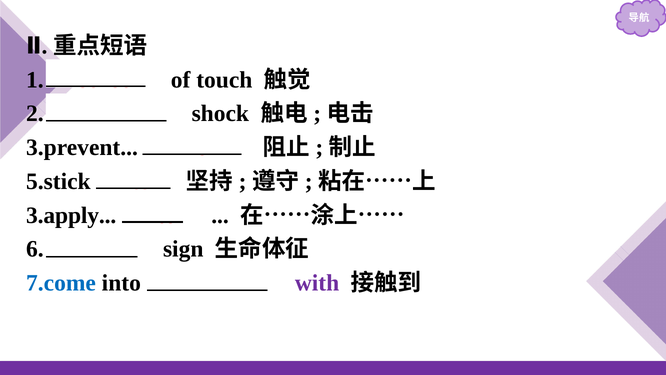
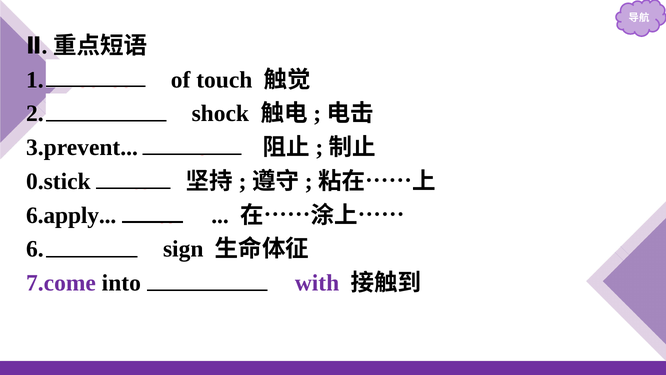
5.stick: 5.stick -> 0.stick (58, 181)
3.apply: 3.apply -> 6.apply (71, 215)
7.come colour: blue -> purple (61, 283)
